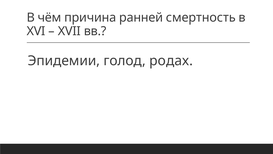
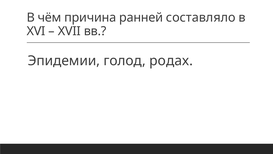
смертность: смертность -> составляло (201, 18)
